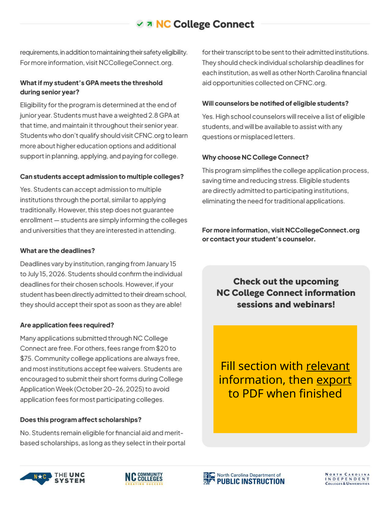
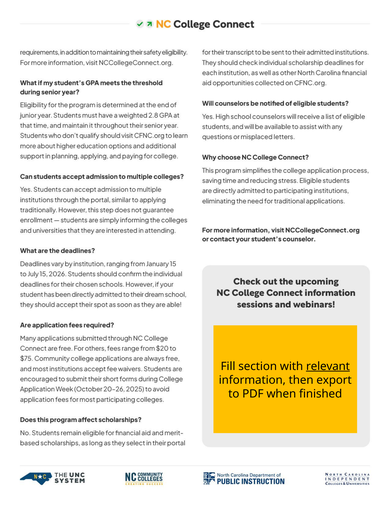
export underline: present -> none (334, 380)
